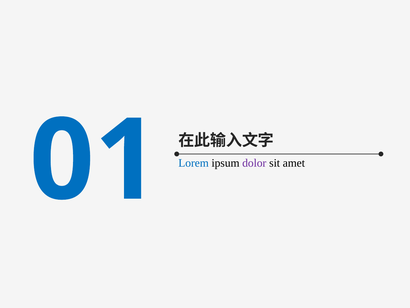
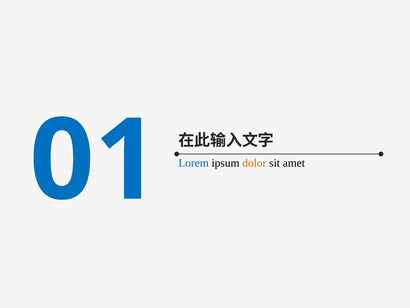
dolor colour: purple -> orange (254, 163)
